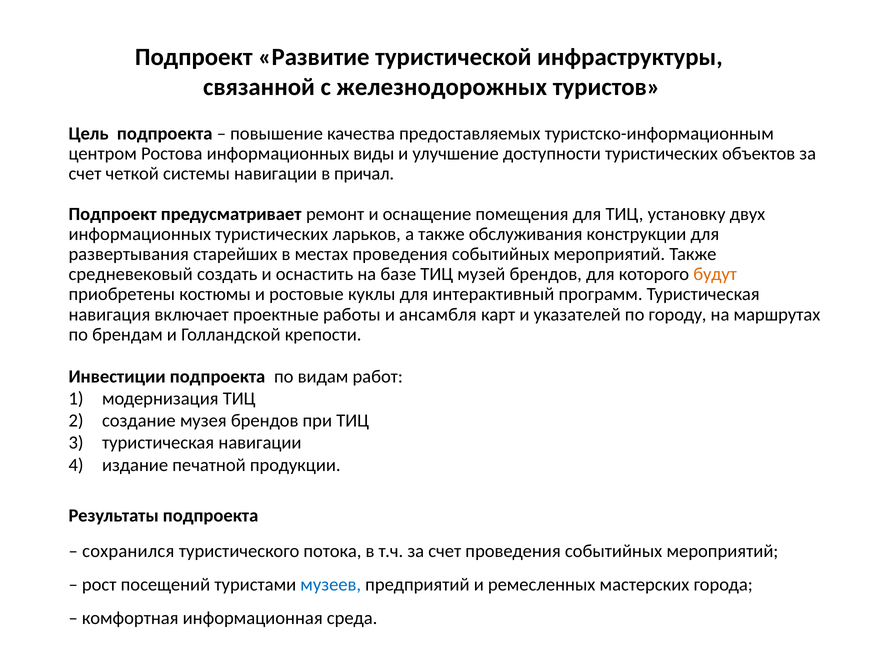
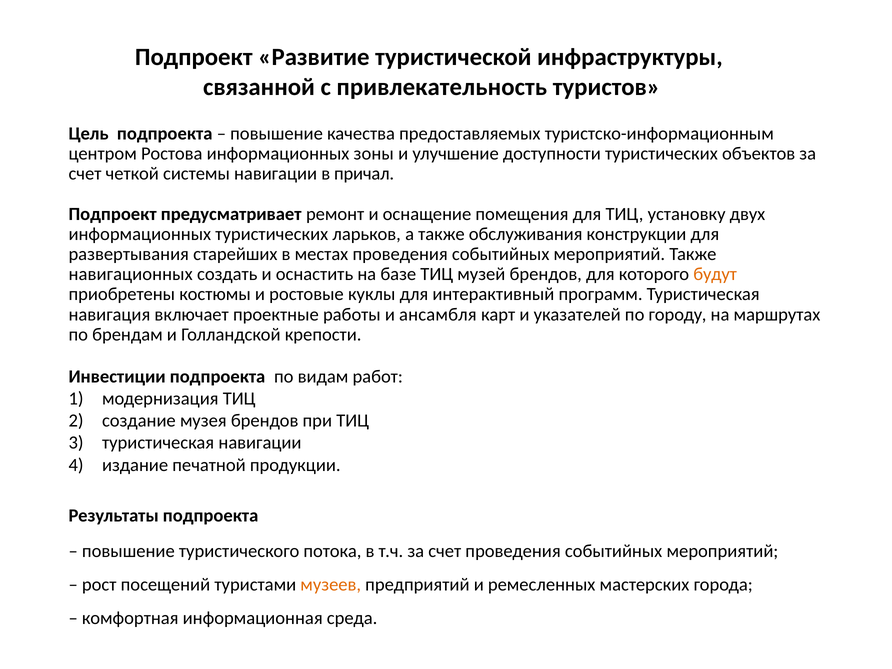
железнодорожных: железнодорожных -> привлекательность (442, 87)
виды: виды -> зоны (374, 154)
средневековый: средневековый -> навигационных (131, 274)
сохранился: сохранился -> повышение (128, 551)
музеев colour: blue -> orange (331, 585)
